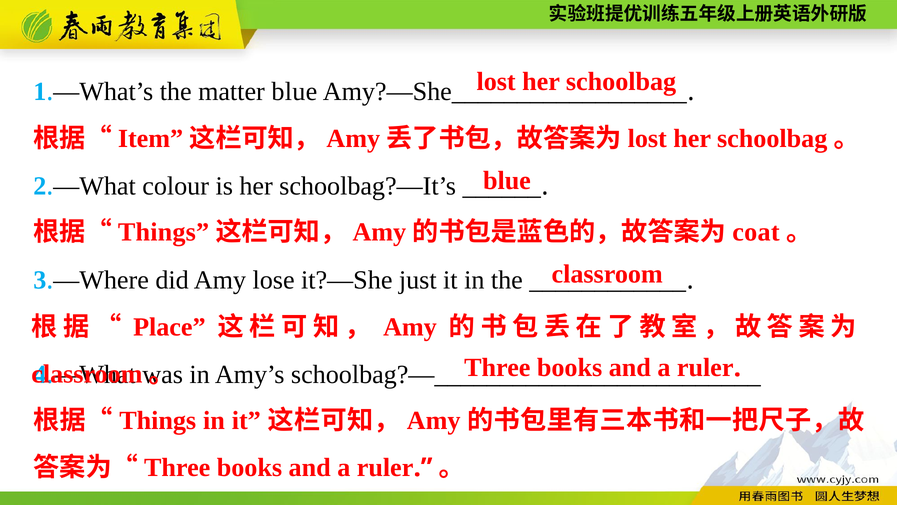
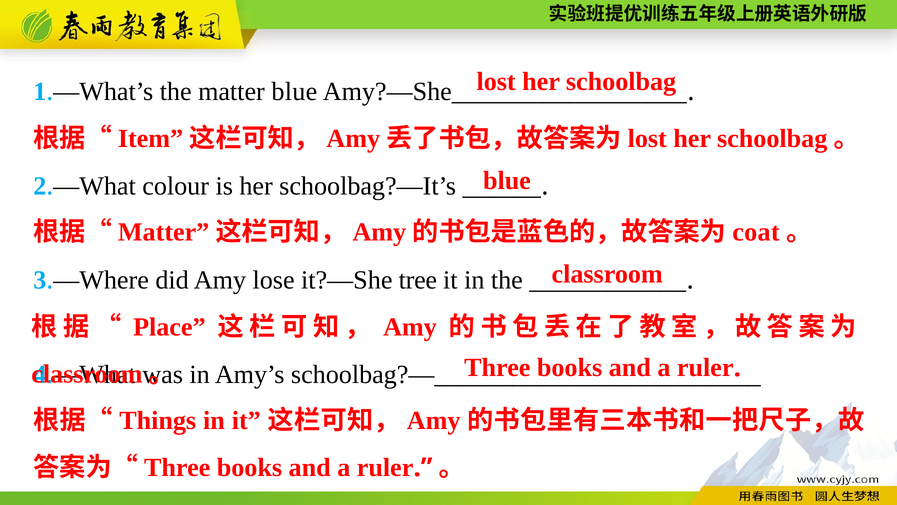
Things: Things -> Matter (164, 232)
just: just -> tree (418, 280)
